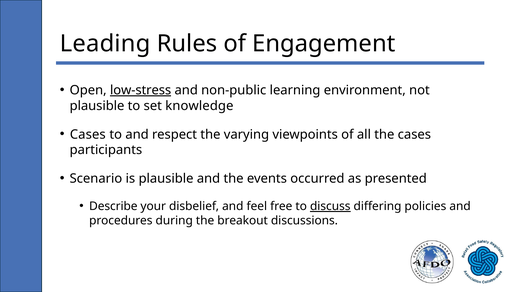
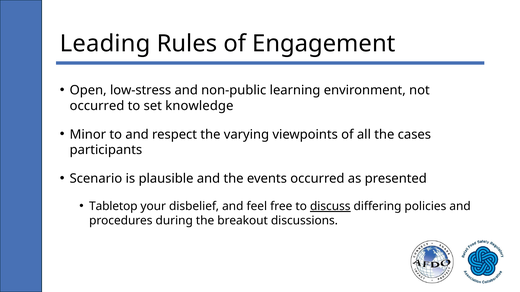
low-stress underline: present -> none (141, 90)
plausible: plausible -> occurred (97, 106)
Cases: Cases -> Minor (88, 135)
Describe: Describe -> Tabletop (113, 207)
